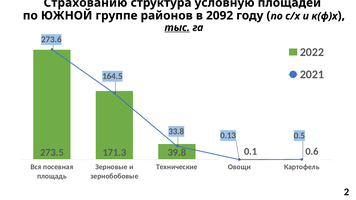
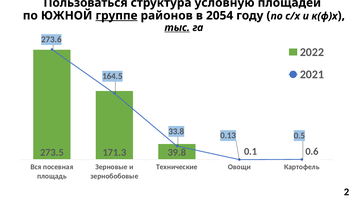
Страхованию: Страхованию -> Пользоваться (86, 3)
группе underline: none -> present (116, 16)
2092: 2092 -> 2054 (220, 16)
